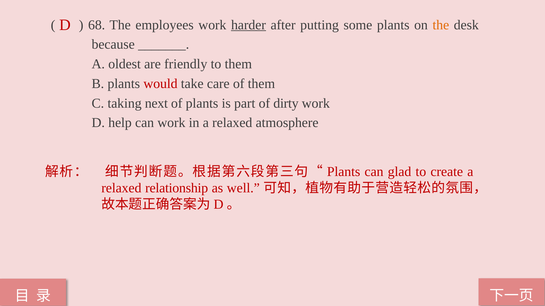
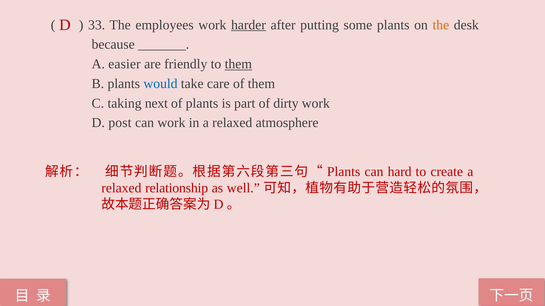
68: 68 -> 33 (97, 25)
oldest: oldest -> easier (124, 64)
them underline: none -> present (238, 64)
would colour: red -> blue (160, 84)
help: help -> post (120, 123)
glad: glad -> hard (400, 172)
